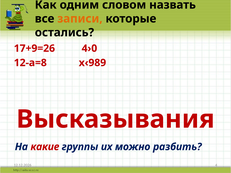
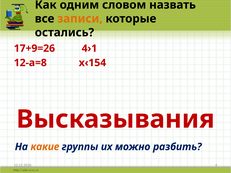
4›0: 4›0 -> 4›1 (89, 48)
х‹989: х‹989 -> х‹154 (92, 63)
какие colour: red -> orange (45, 147)
